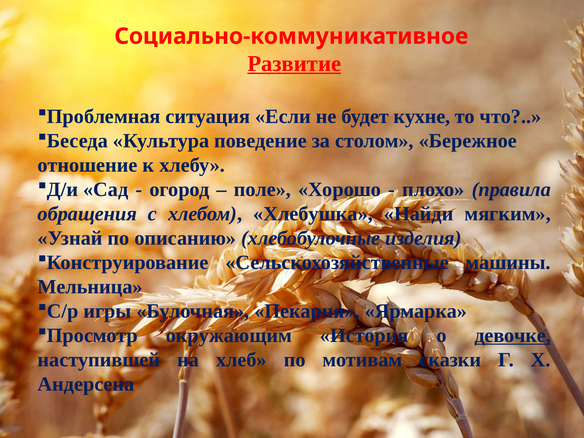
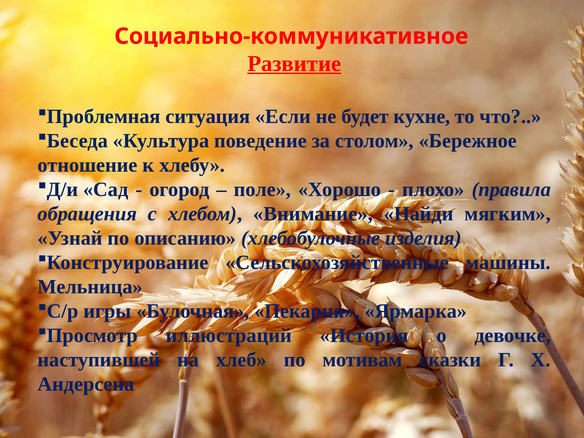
Хлебушка: Хлебушка -> Внимание (313, 214)
окружающим: окружающим -> иллюстраций (229, 335)
девочке underline: present -> none (513, 335)
